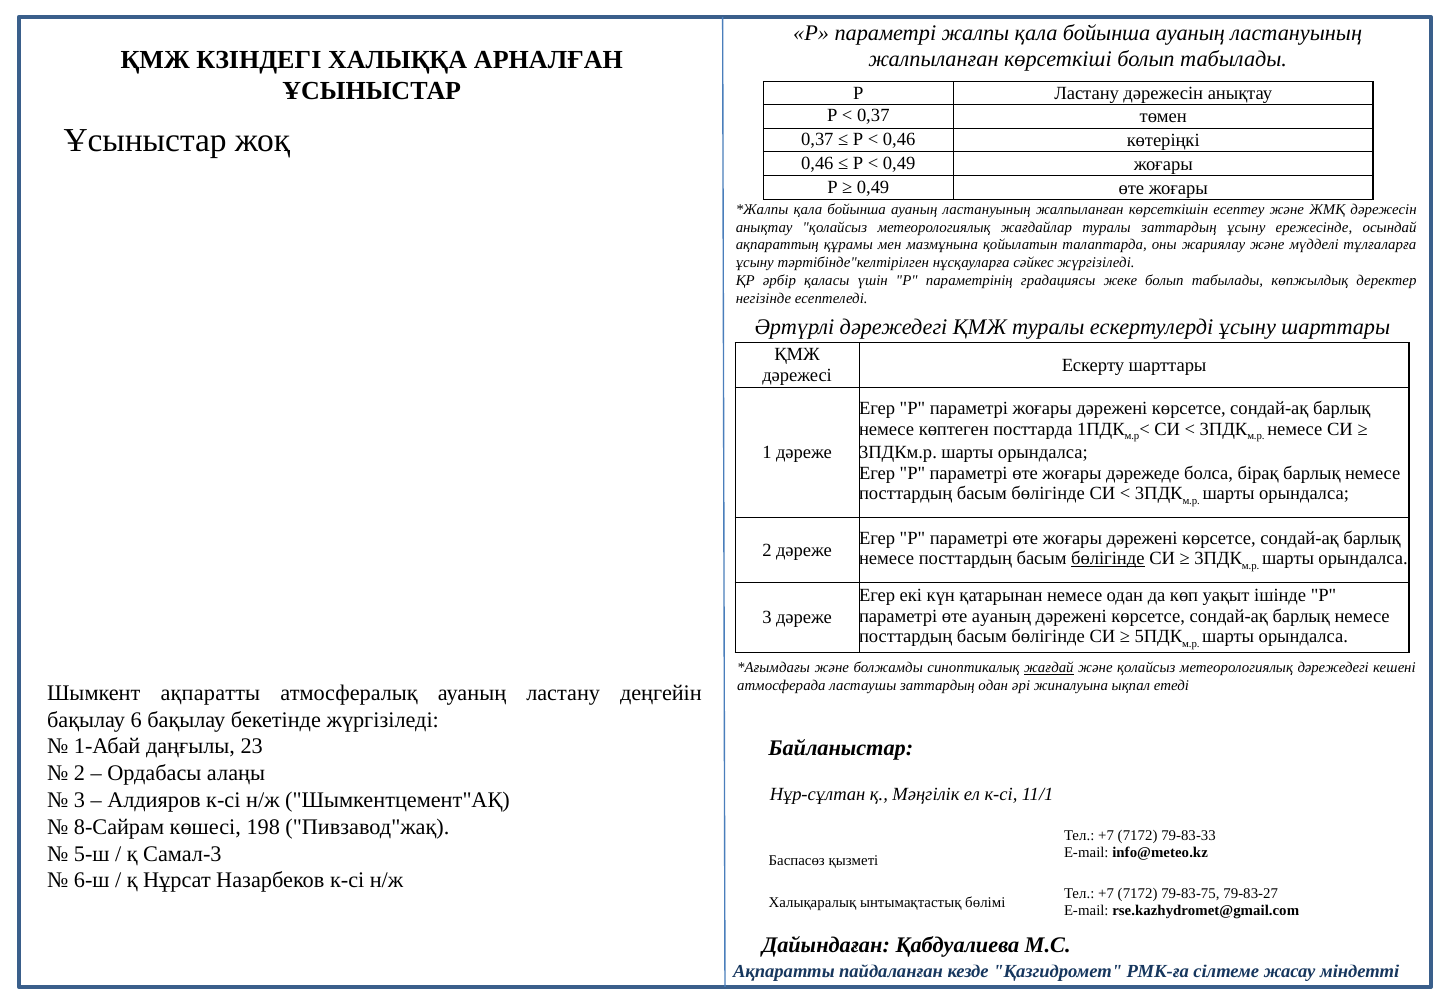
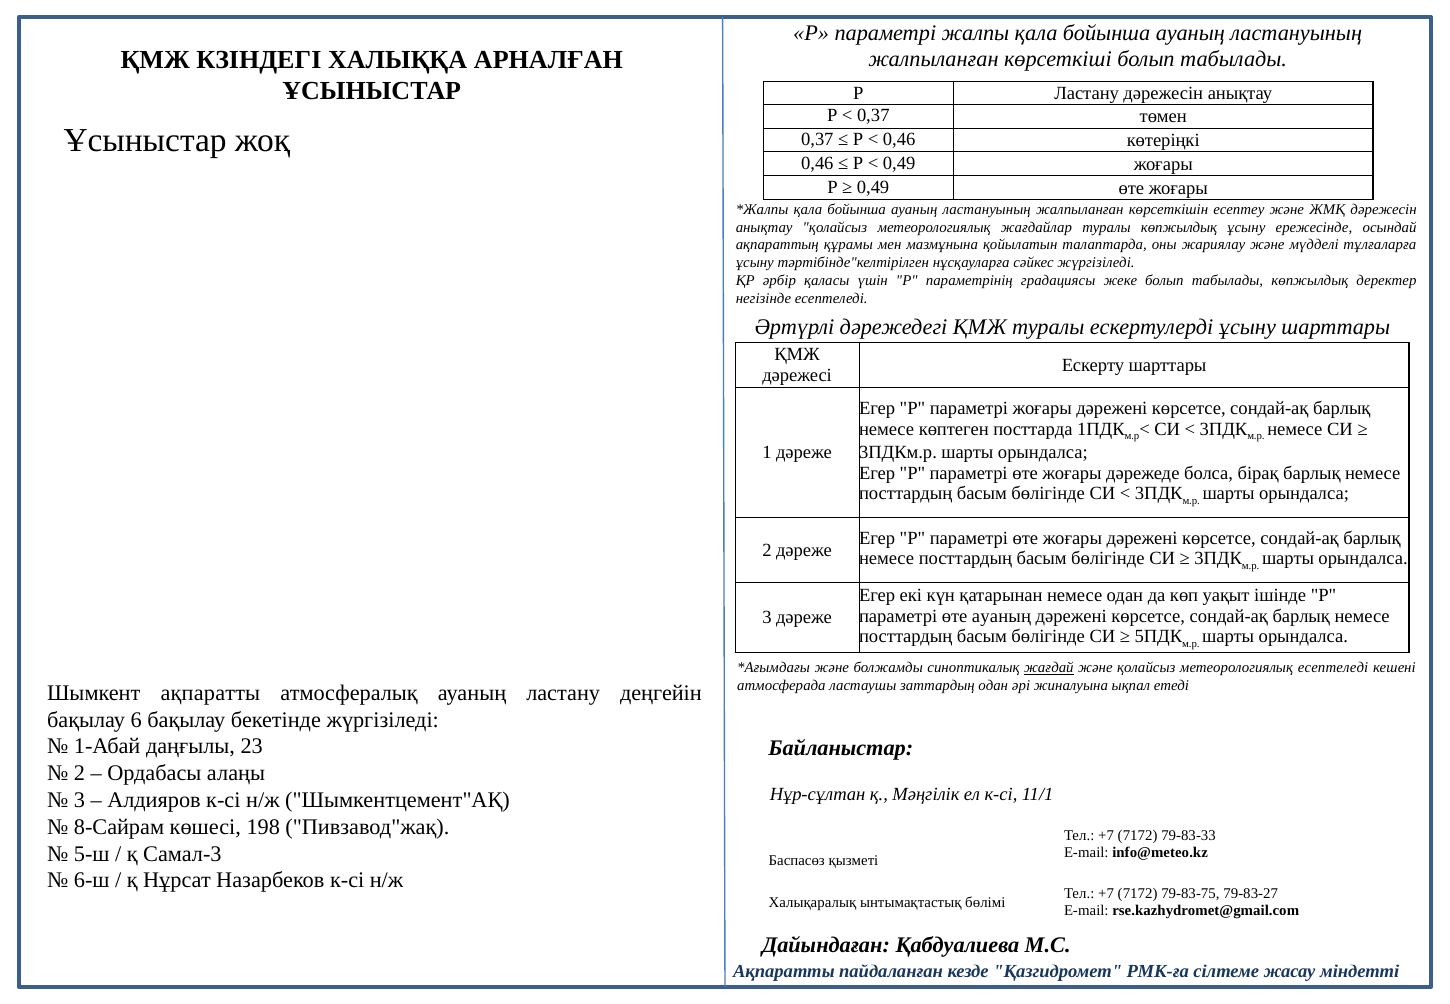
туралы заттардың: заттардың -> көпжылдық (1179, 227)
бөлігінде underline: present -> none (1108, 559)
метеорологиялық дәрежедегі: дәрежедегі -> есептеледі (1333, 668)
